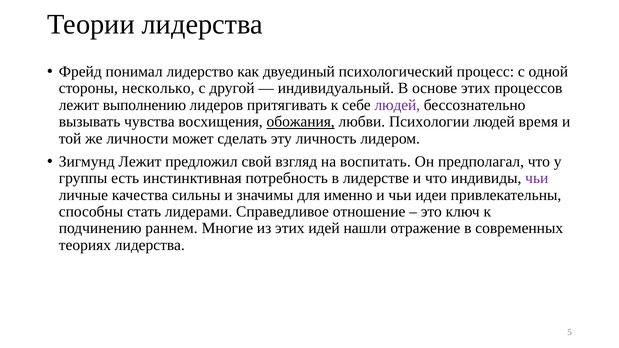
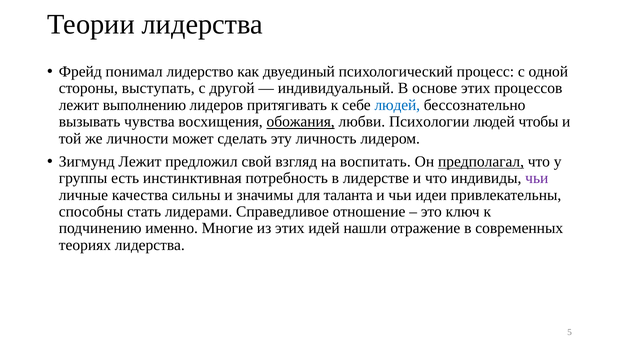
несколько: несколько -> выступать (158, 88)
людей colour: purple -> blue (397, 105)
время: время -> чтобы (538, 122)
предполагал underline: none -> present (481, 162)
именно: именно -> таланта (348, 195)
раннем: раннем -> именно (172, 229)
